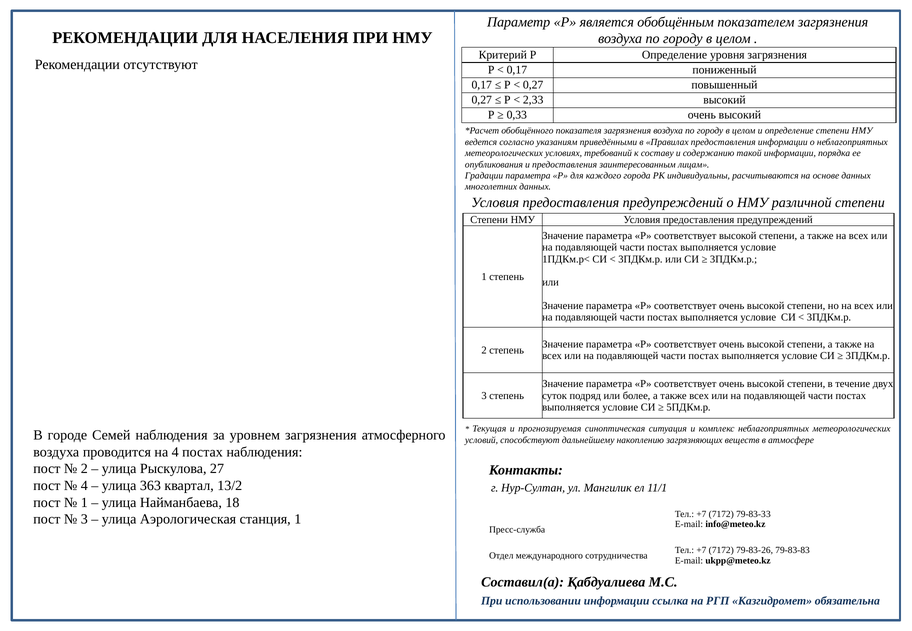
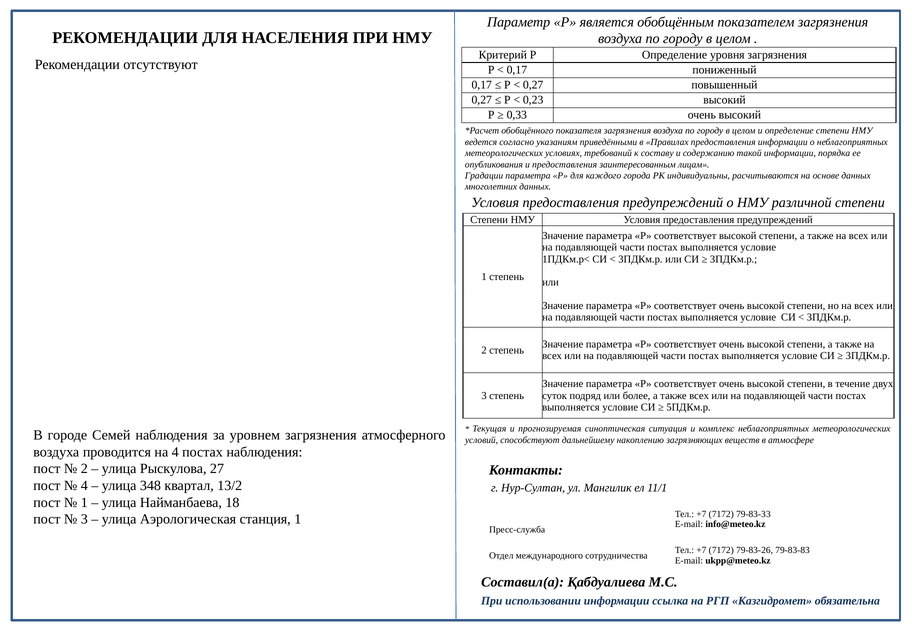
2,33: 2,33 -> 0,23 (533, 100)
363: 363 -> 348 (150, 486)
